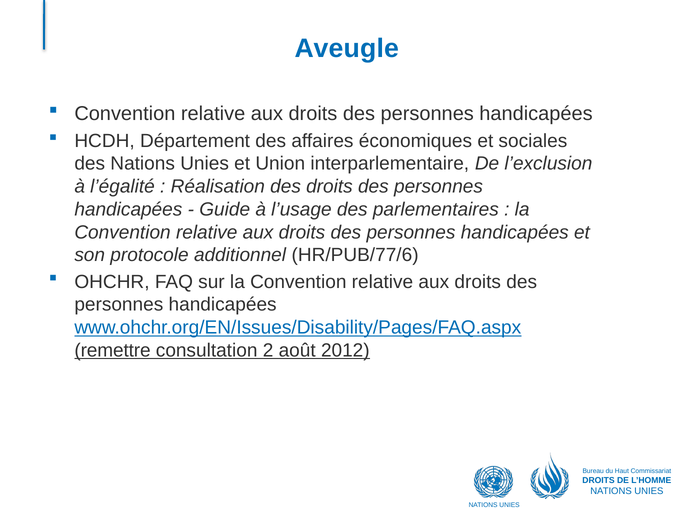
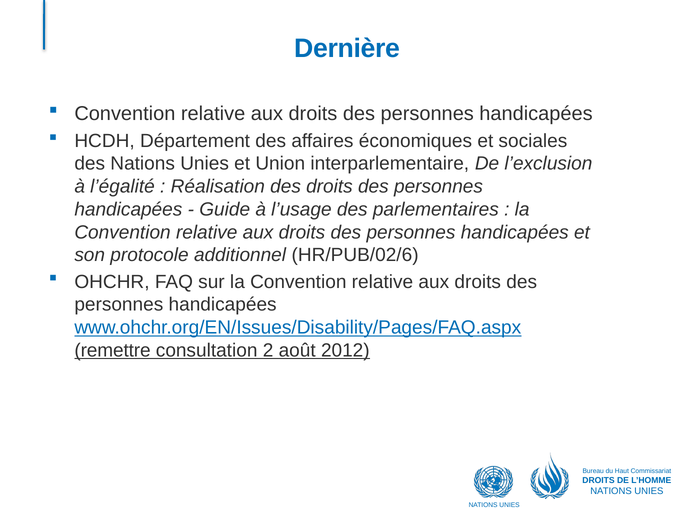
Aveugle: Aveugle -> Dernière (347, 49)
HR/PUB/77/6: HR/PUB/77/6 -> HR/PUB/02/6 (355, 255)
